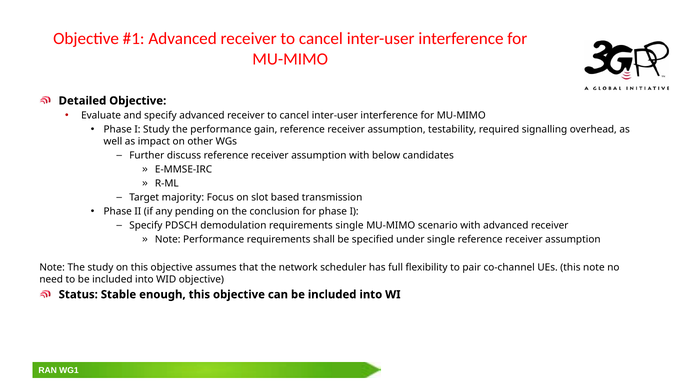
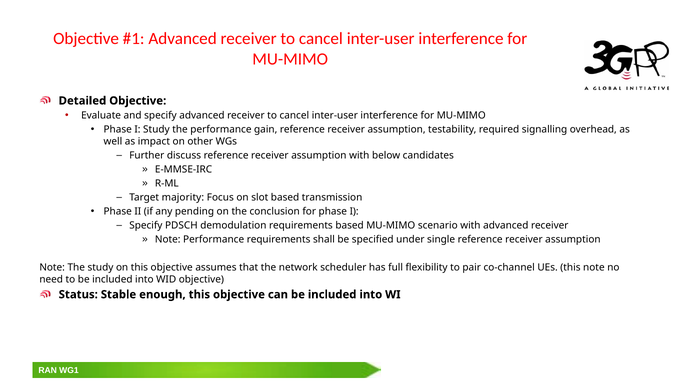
requirements single: single -> based (350, 226)
